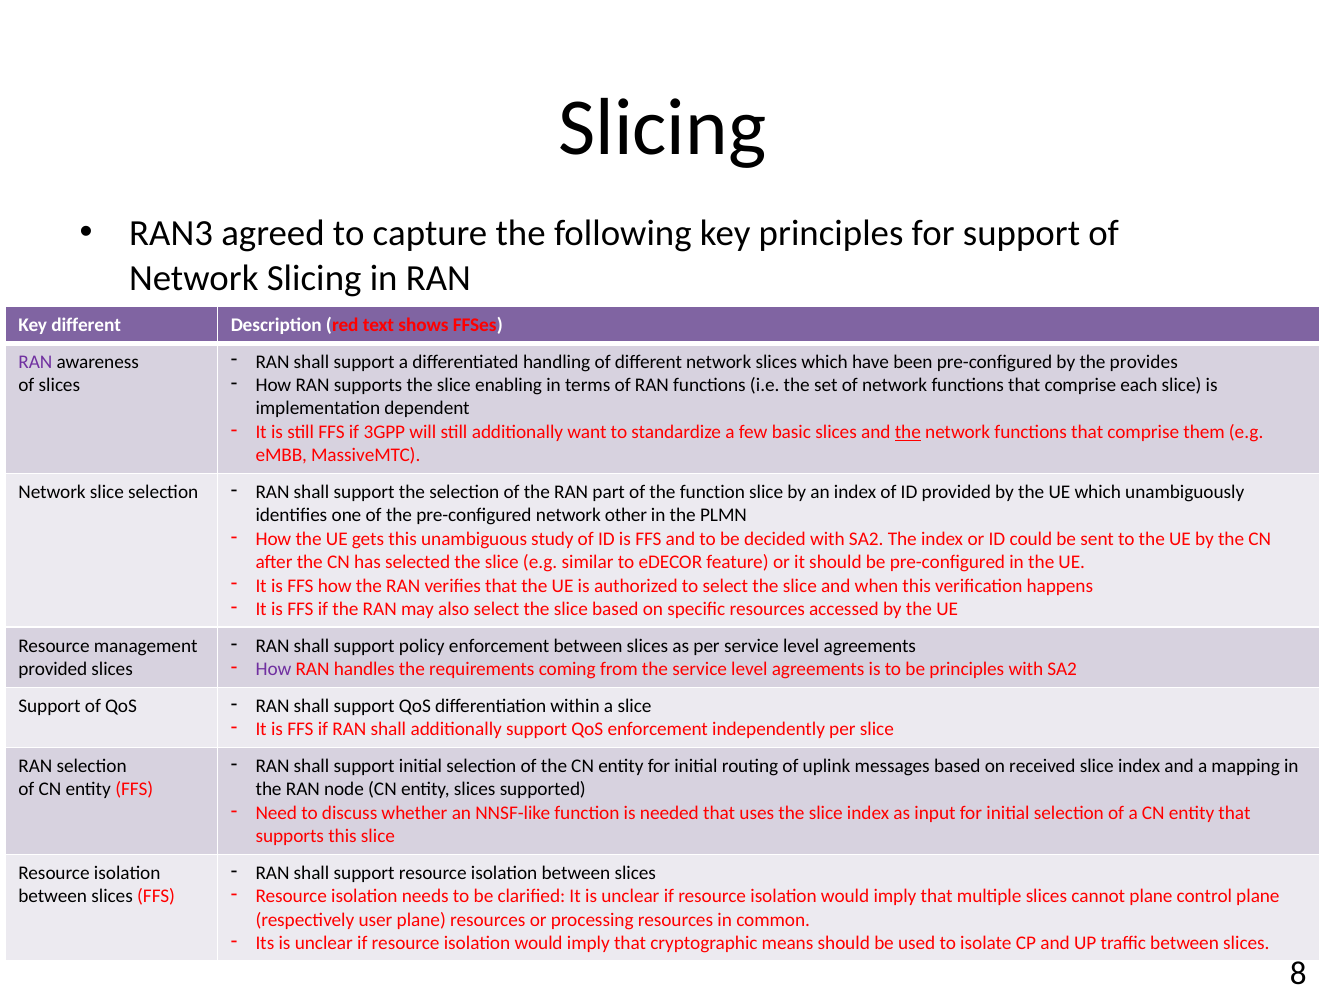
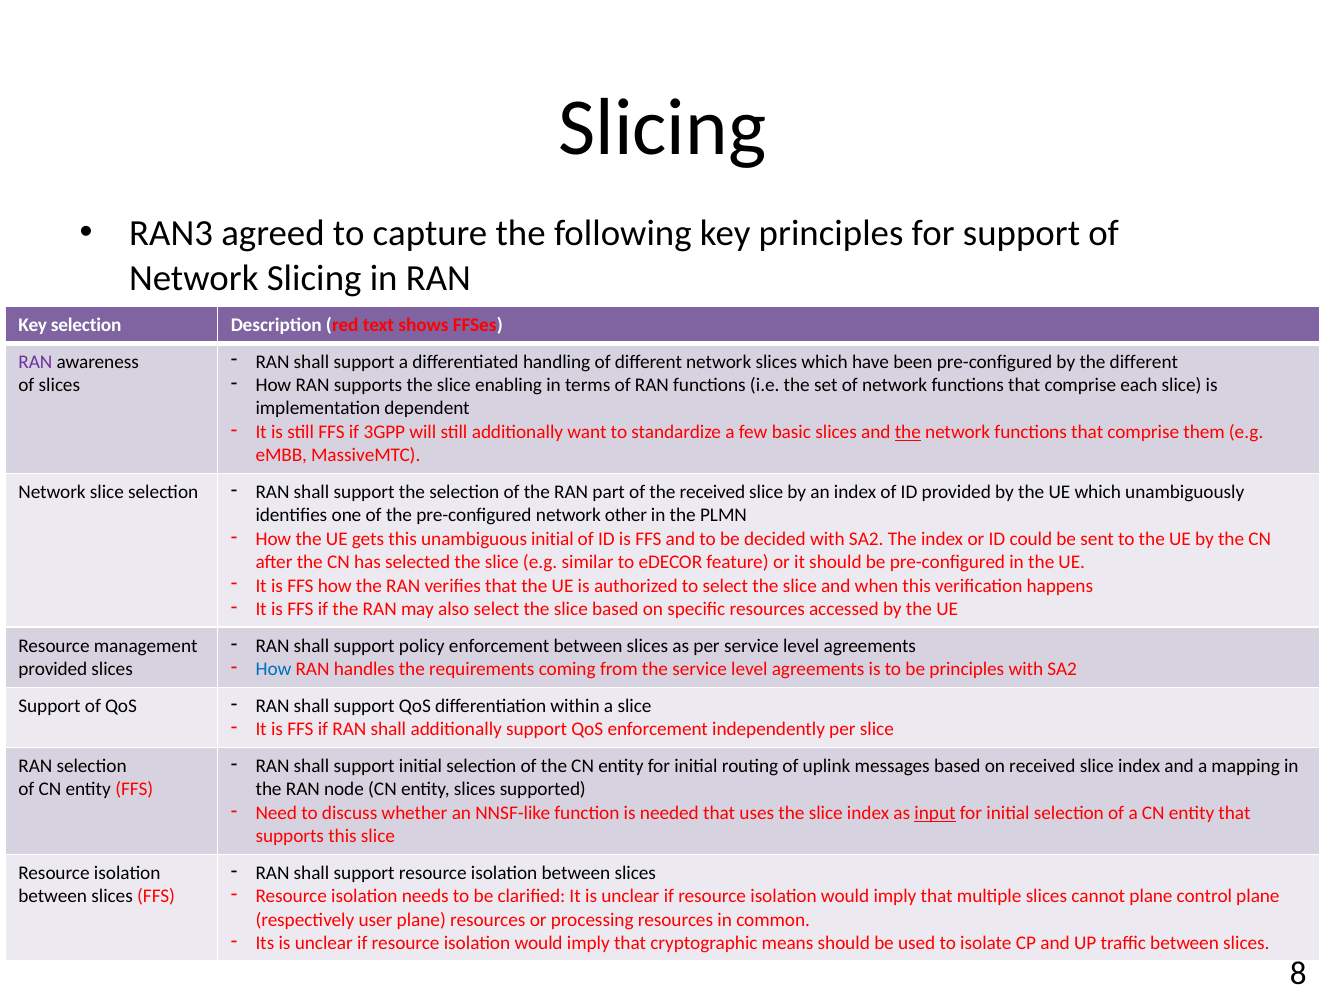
Key different: different -> selection (86, 325)
the provides: provides -> different (1144, 362)
the function: function -> received (712, 492)
unambiguous study: study -> initial (552, 539)
How colour: purple -> blue (273, 670)
input underline: none -> present (935, 813)
